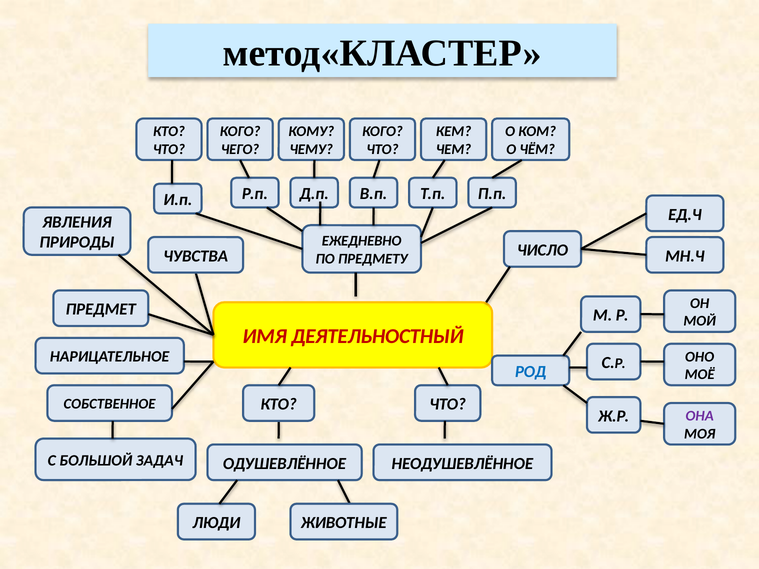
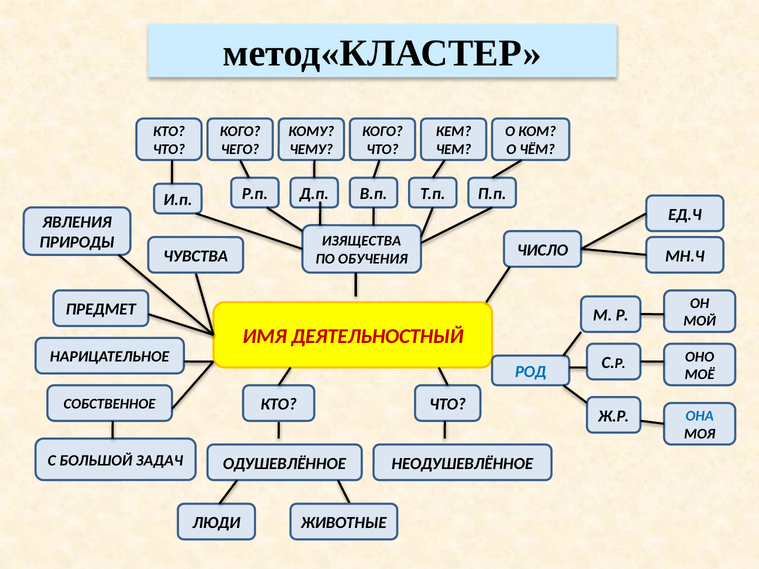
ЕЖЕДНЕВНО: ЕЖЕДНЕВНО -> ИЗЯЩЕСТВА (361, 241)
ПРЕДМЕТУ: ПРЕДМЕТУ -> ОБУЧЕНИЯ (373, 259)
ОНА colour: purple -> blue (700, 416)
